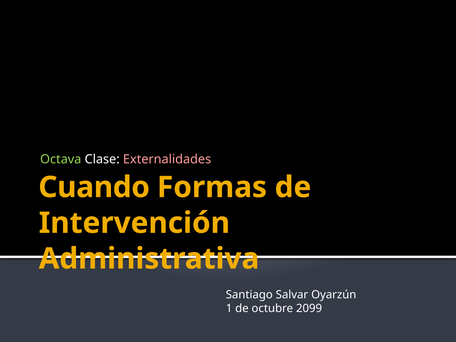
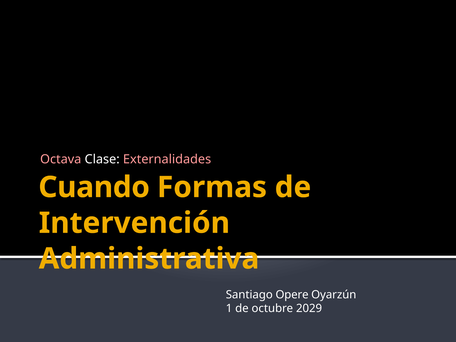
Octava colour: light green -> pink (61, 159)
Salvar: Salvar -> Opere (292, 295)
2099: 2099 -> 2029 (309, 309)
